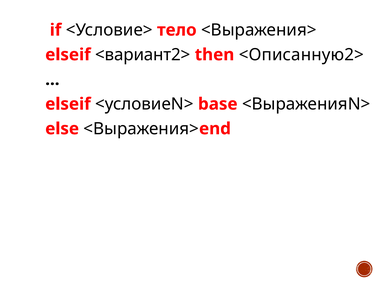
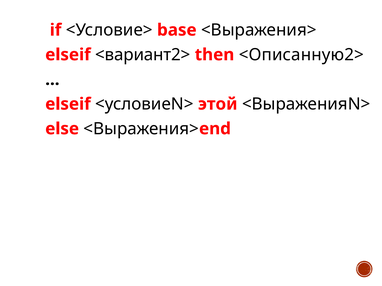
тело: тело -> base (177, 30)
base: base -> этой (218, 104)
